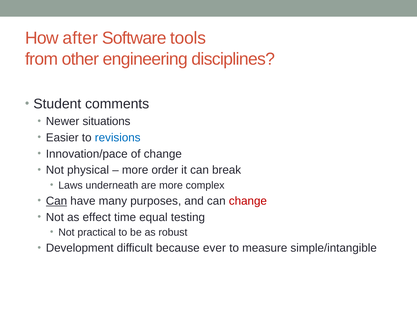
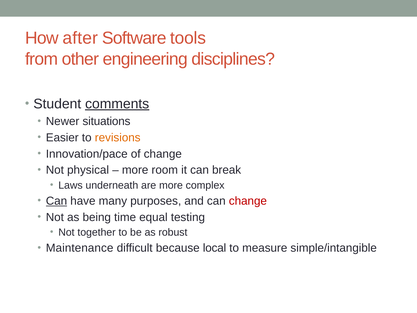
comments underline: none -> present (117, 104)
revisions colour: blue -> orange (118, 138)
order: order -> room (165, 170)
effect: effect -> being (97, 217)
practical: practical -> together (97, 232)
Development: Development -> Maintenance (80, 248)
ever: ever -> local (215, 248)
